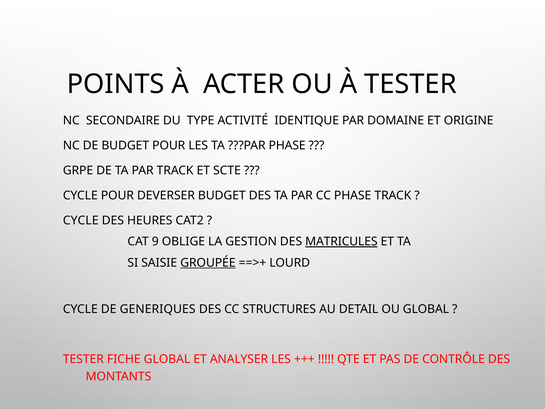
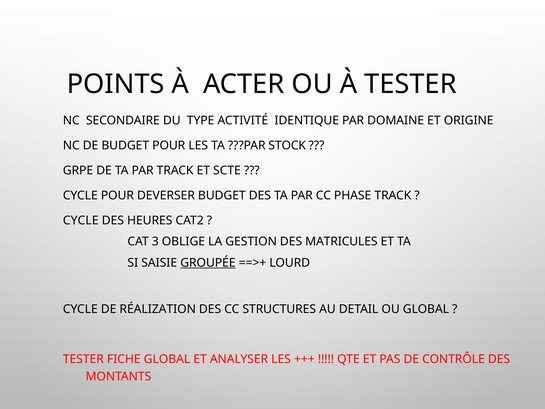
???PAR PHASE: PHASE -> STOCK (287, 145)
9: 9 -> 3 (155, 241)
MATRICULES underline: present -> none (341, 241)
GENERIQUES: GENERIQUES -> RÉALIZATION (158, 309)
